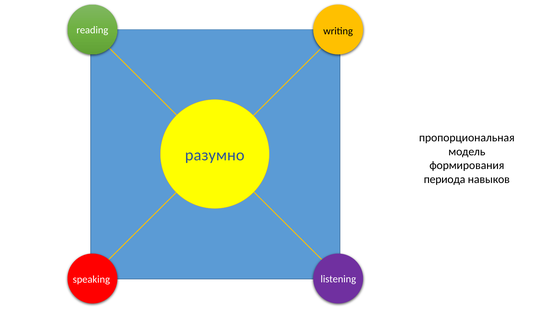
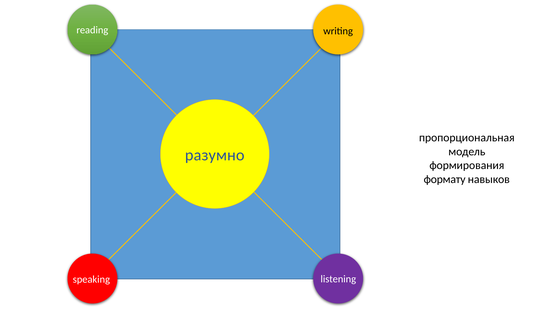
периода: периода -> формату (445, 179)
